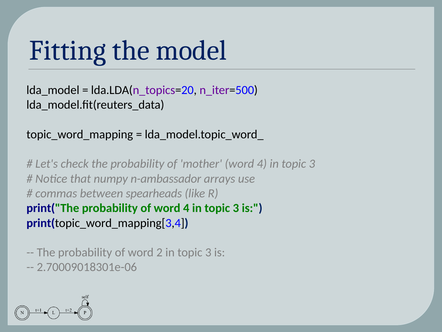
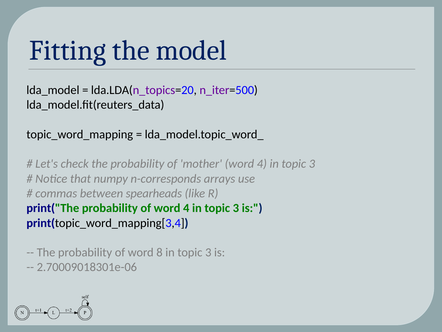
n-ambassador: n-ambassador -> n-corresponds (166, 178)
2: 2 -> 8 (160, 252)
